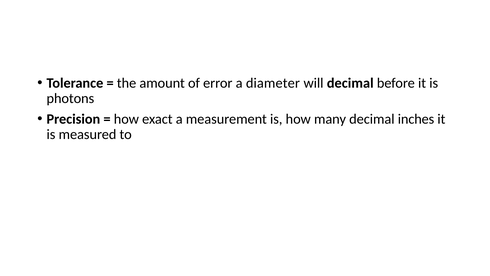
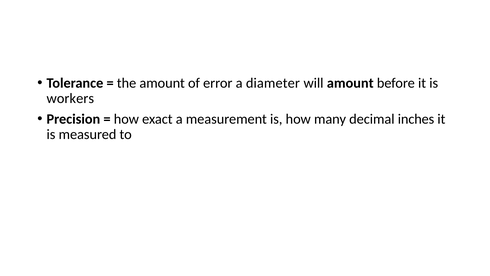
will decimal: decimal -> amount (350, 83)
photons: photons -> workers (70, 98)
